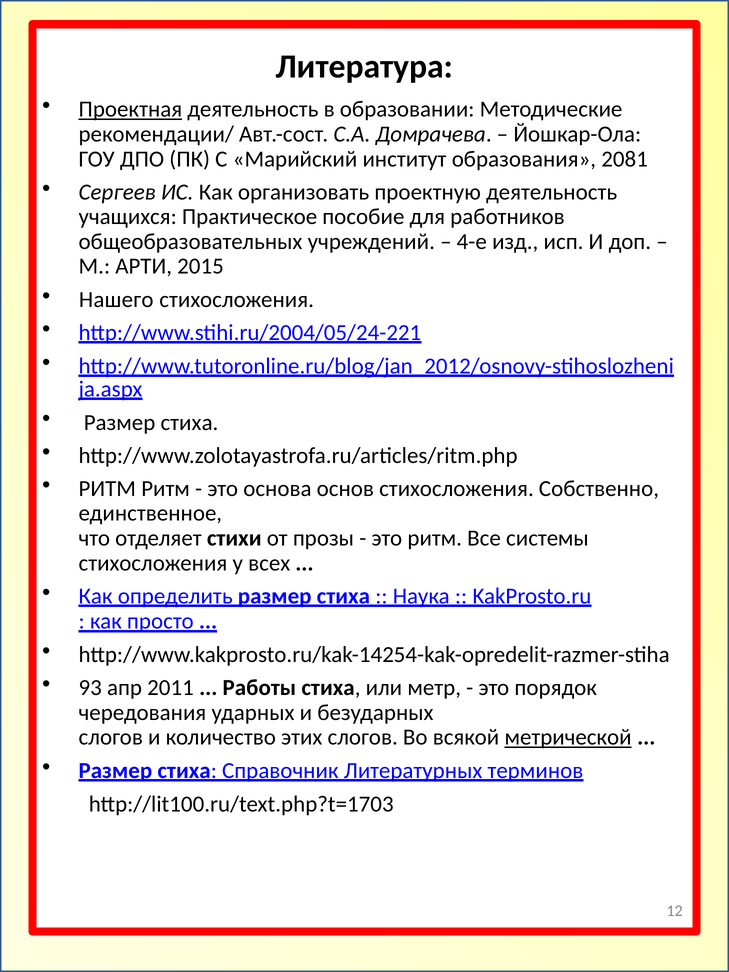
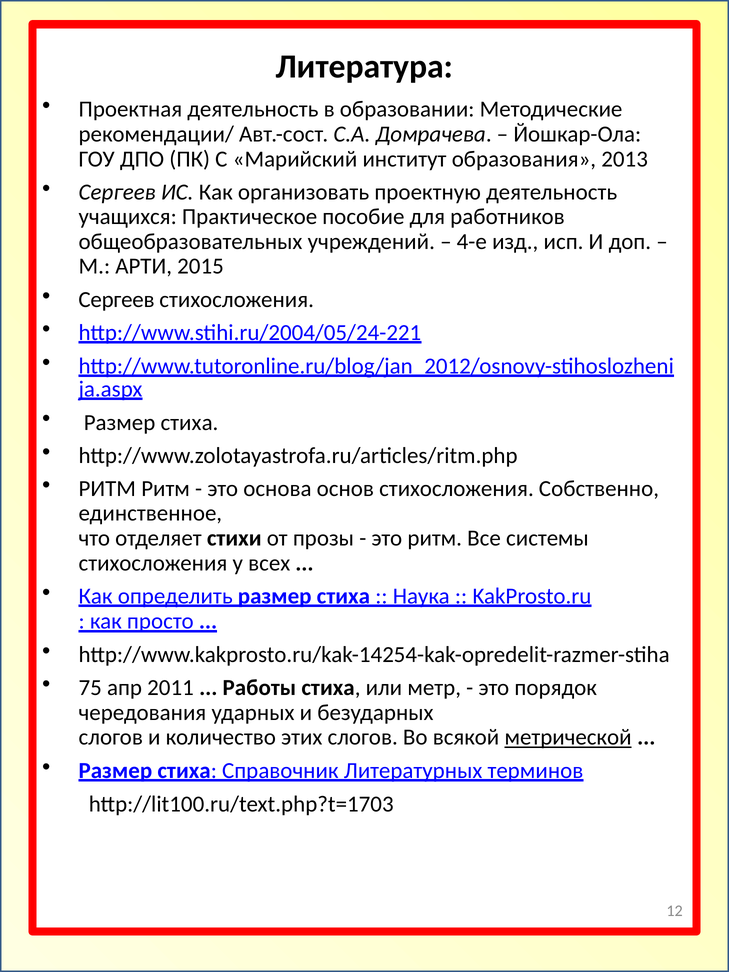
Проектная underline: present -> none (130, 109)
2081: 2081 -> 2013 (625, 159)
Нашего: Нашего -> Сергеев (116, 299)
93: 93 -> 75 (90, 688)
